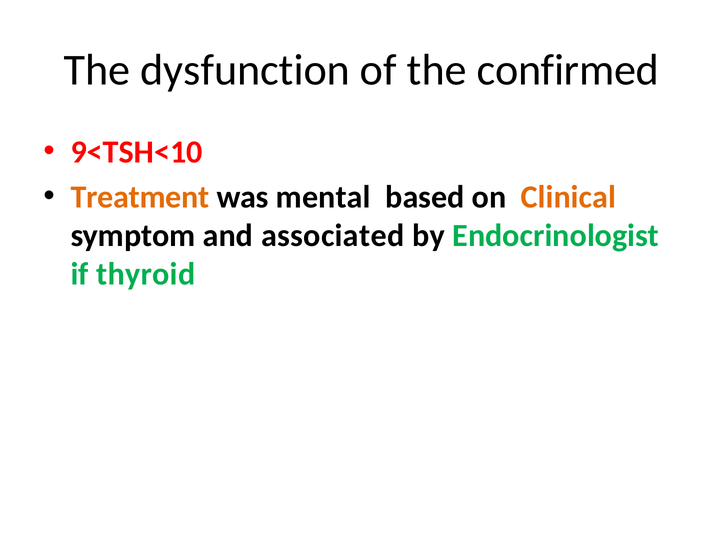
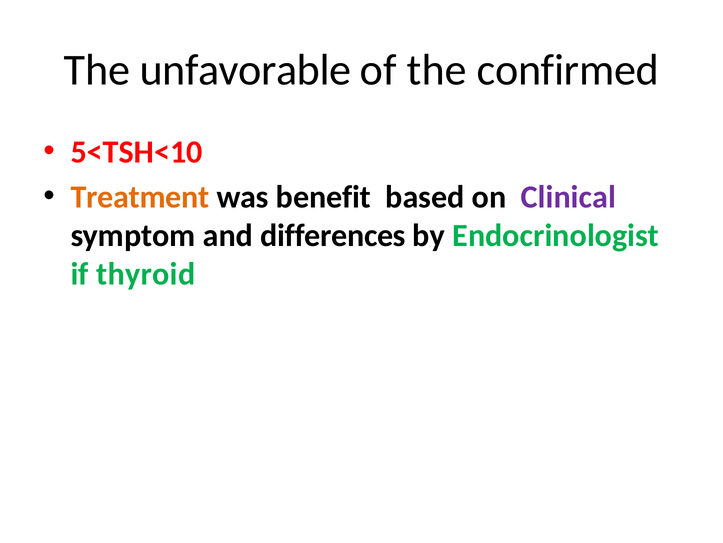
dysfunction: dysfunction -> unfavorable (245, 70)
9<TSH<10: 9<TSH<10 -> 5<TSH<10 (137, 152)
mental: mental -> benefit (323, 197)
Clinical colour: orange -> purple (568, 197)
associated: associated -> differences (333, 235)
